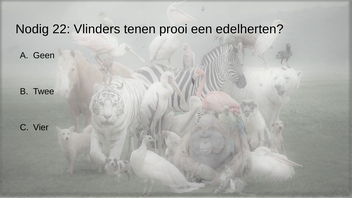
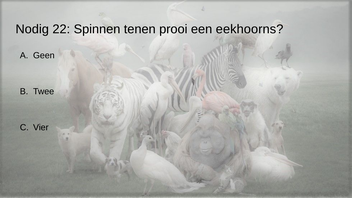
Vlinders: Vlinders -> Spinnen (97, 29)
edelherten: edelherten -> eekhoorns (250, 29)
